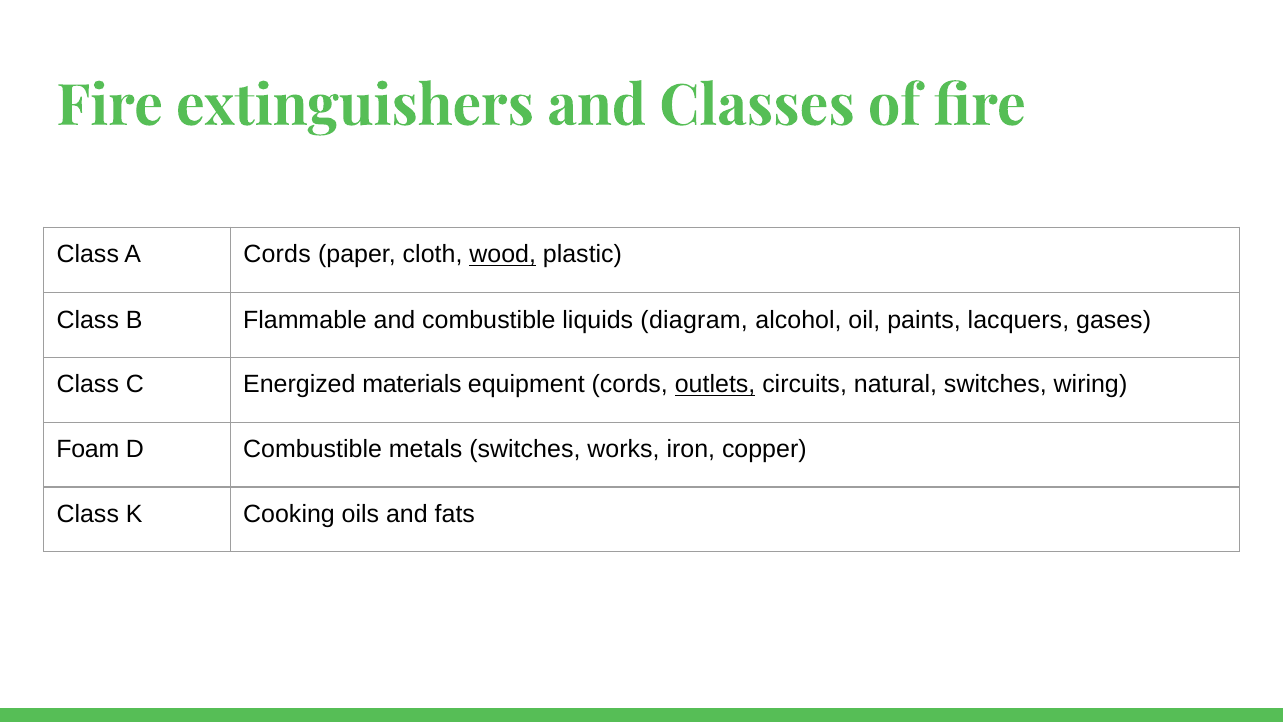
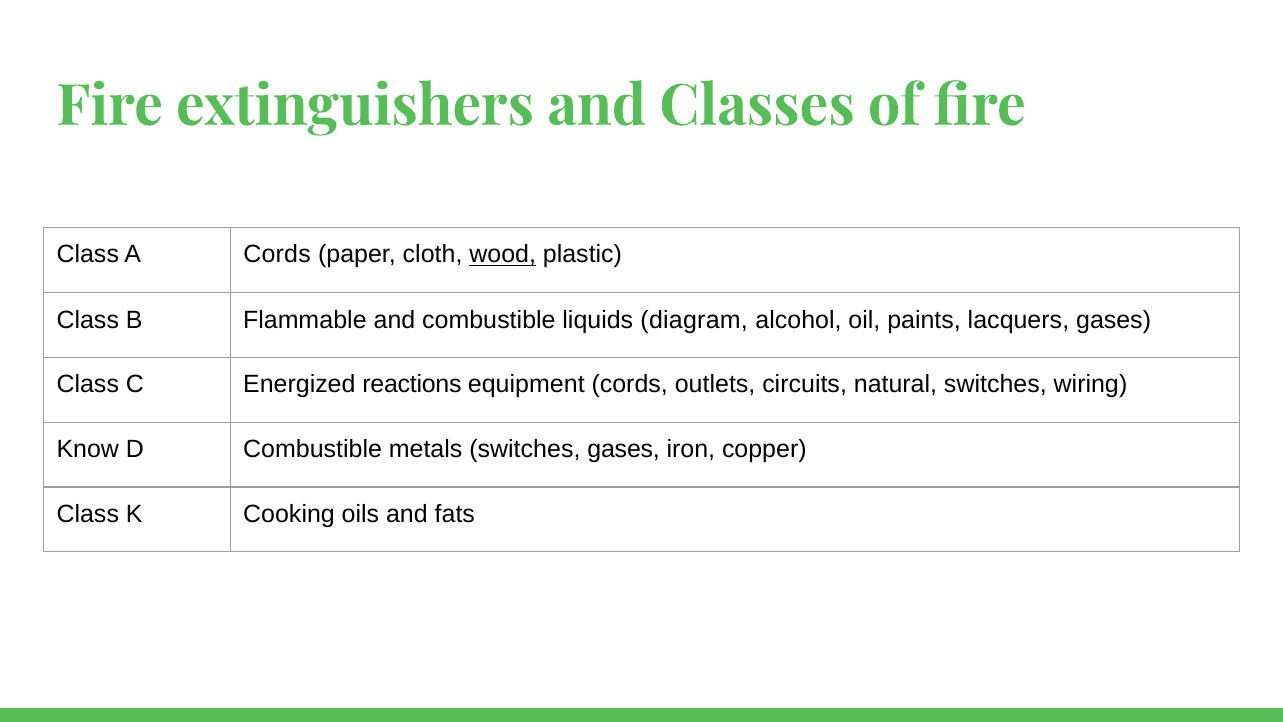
materials: materials -> reactions (412, 385)
outlets underline: present -> none (715, 385)
Foam: Foam -> Know (88, 449)
switches works: works -> gases (624, 449)
